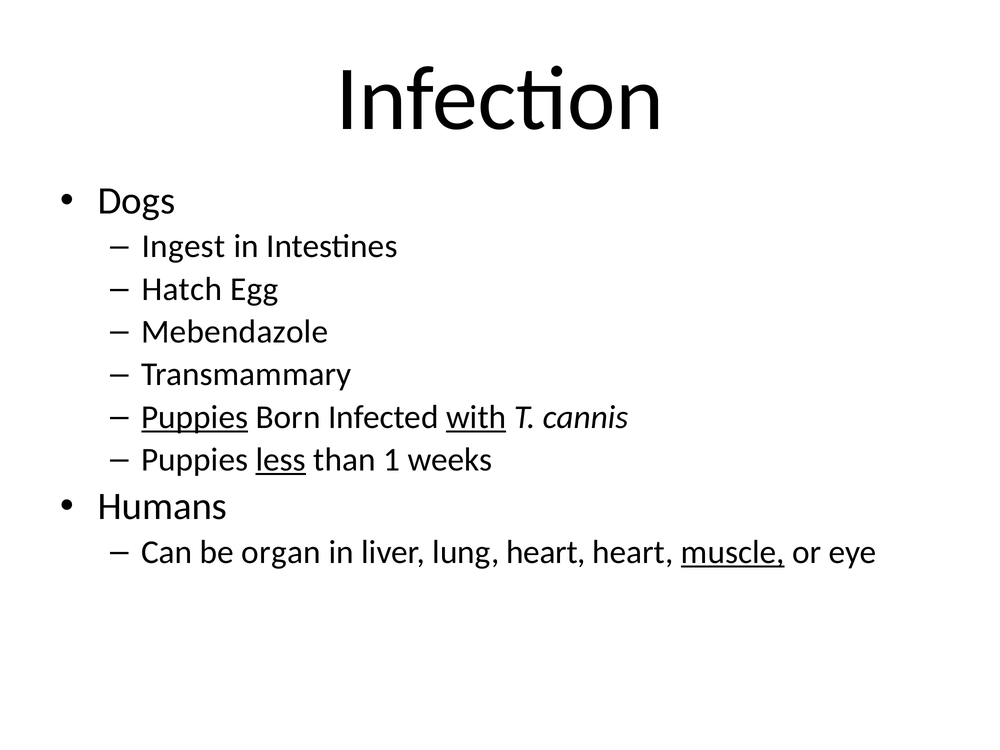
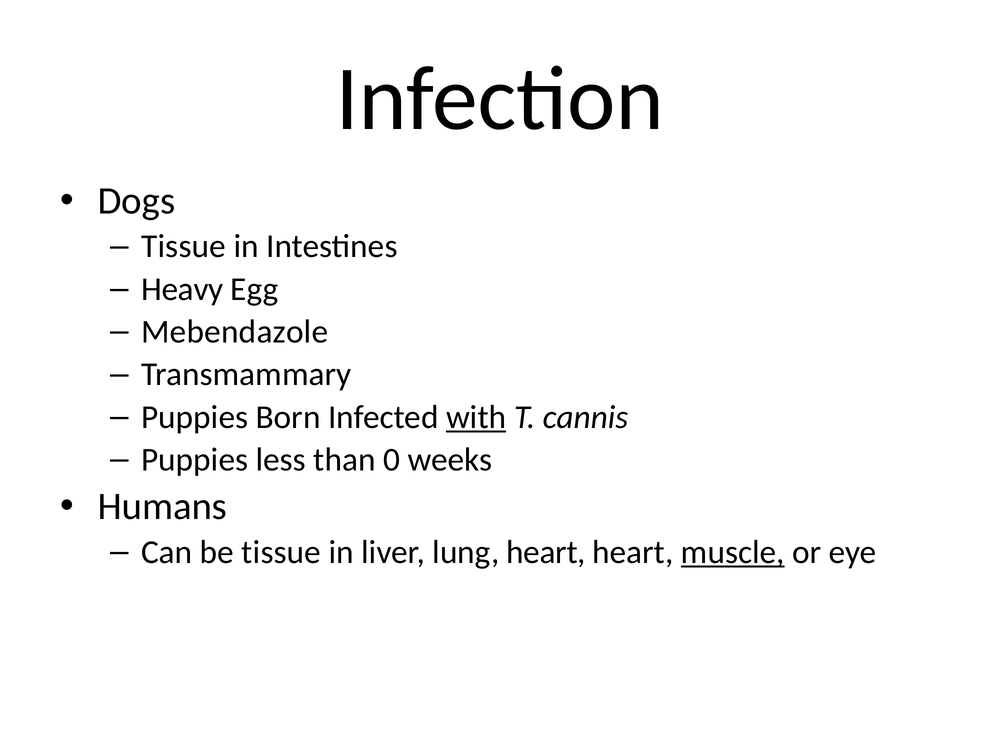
Ingest: Ingest -> Tissue (184, 246)
Hatch: Hatch -> Heavy (182, 289)
Puppies underline: present -> none (195, 417)
less underline: present -> none (281, 460)
1: 1 -> 0 (392, 460)
be organ: organ -> tissue (281, 552)
